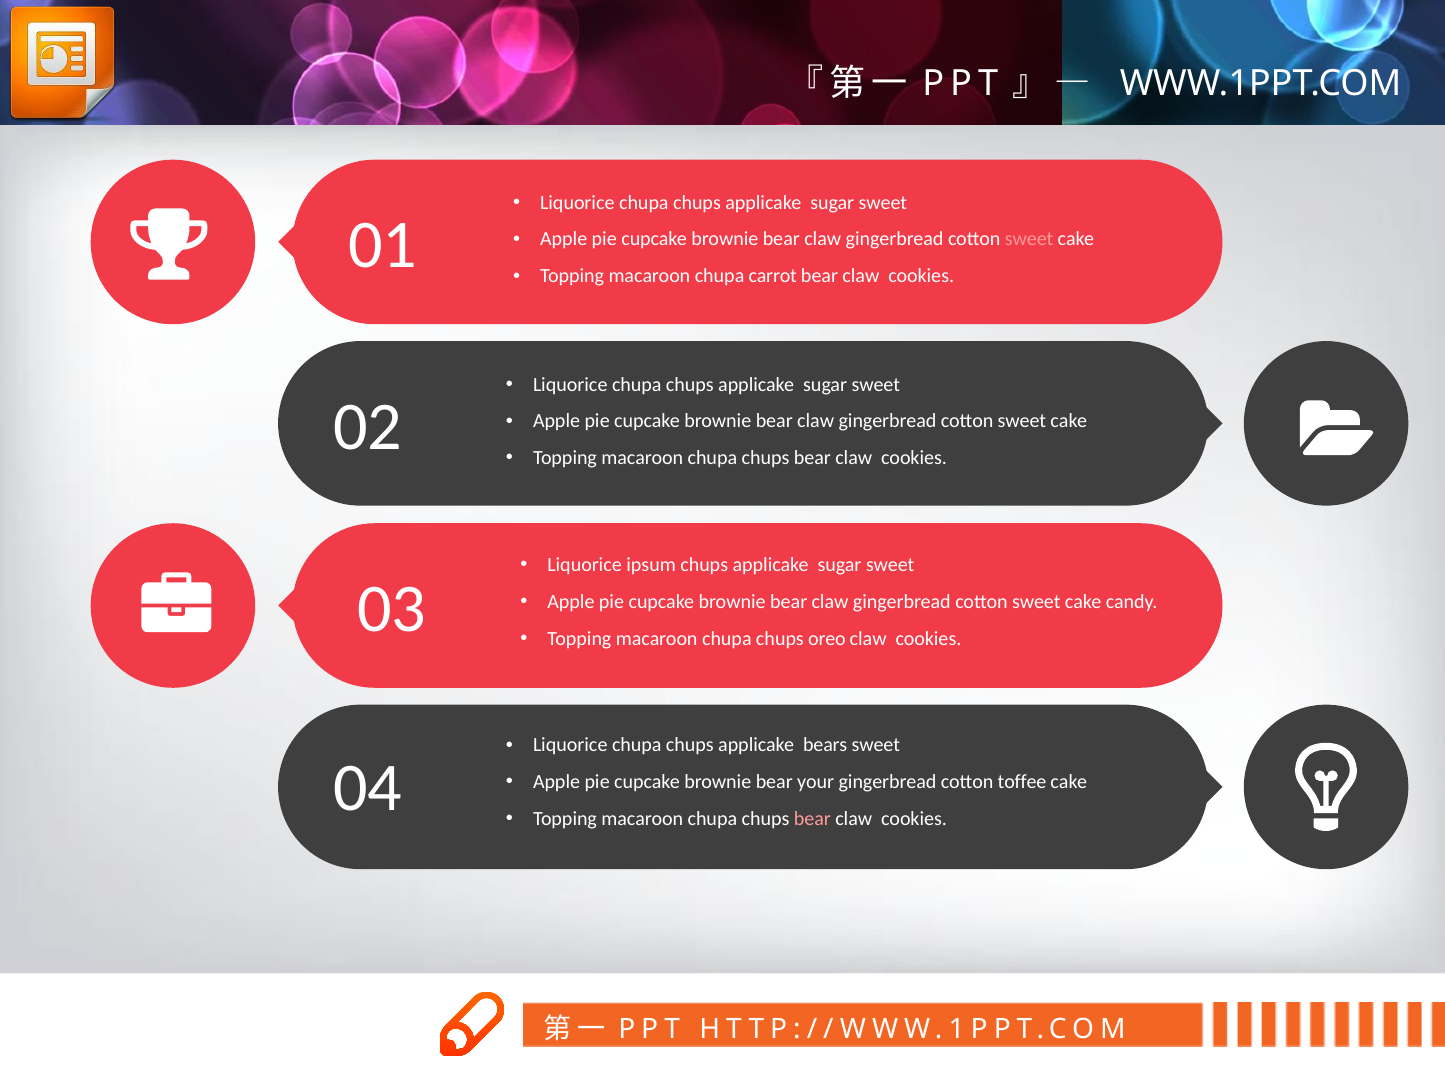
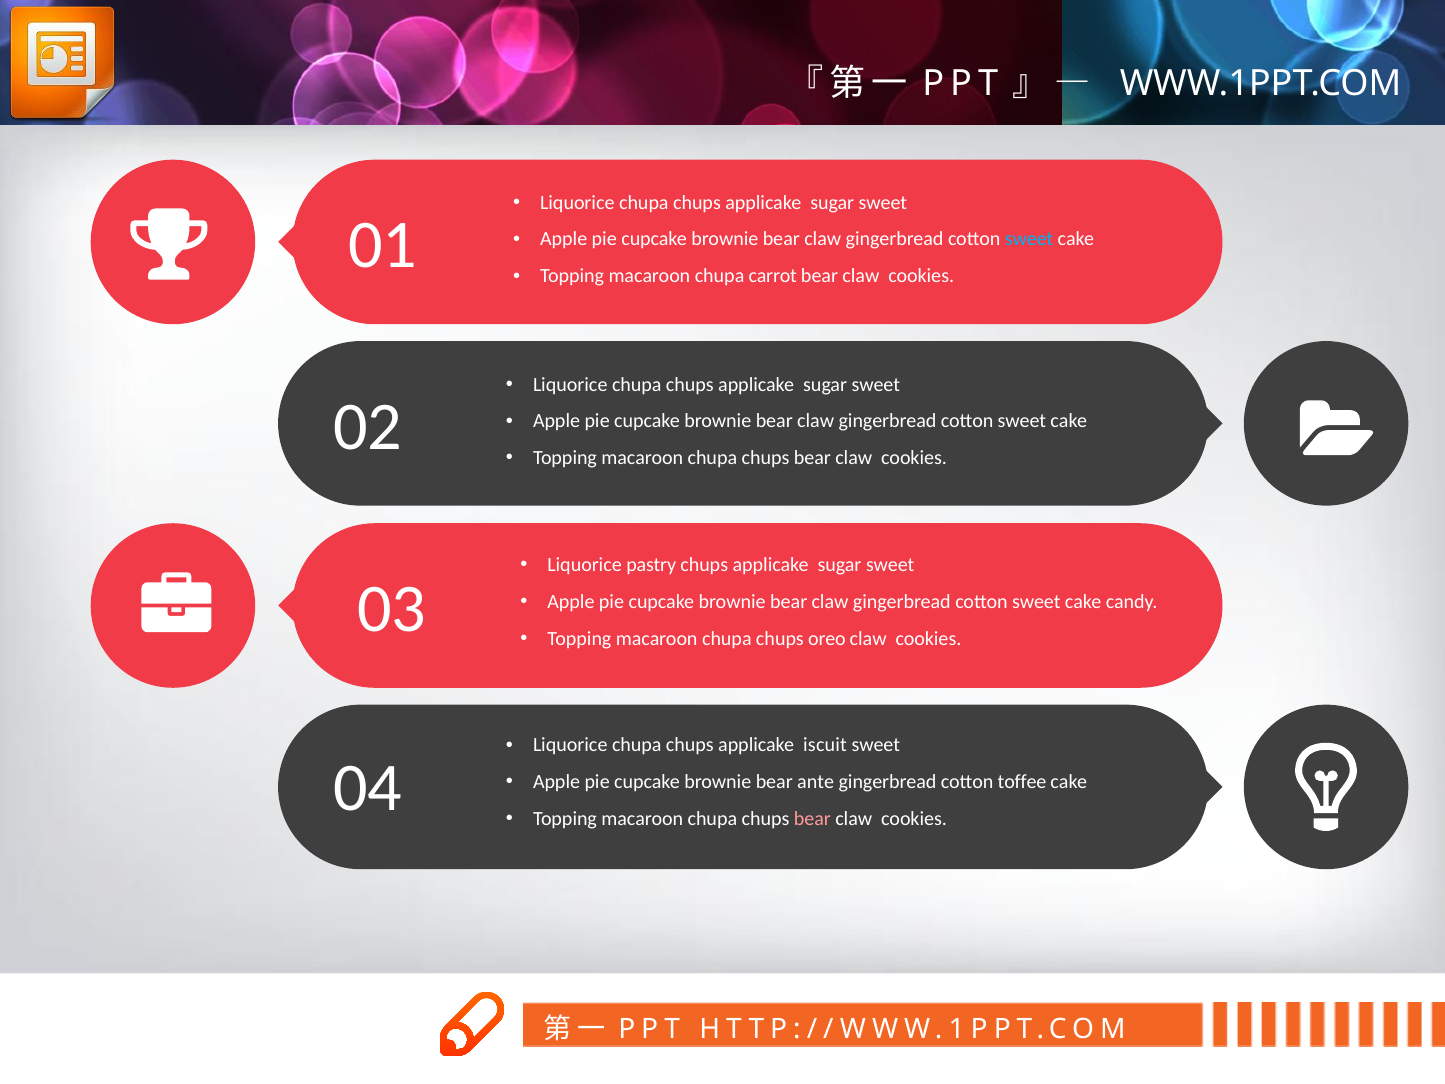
sweet colour: pink -> light blue (1029, 239)
ipsum: ipsum -> pastry (651, 565)
bears: bears -> iscuit (825, 745)
your: your -> ante (816, 782)
